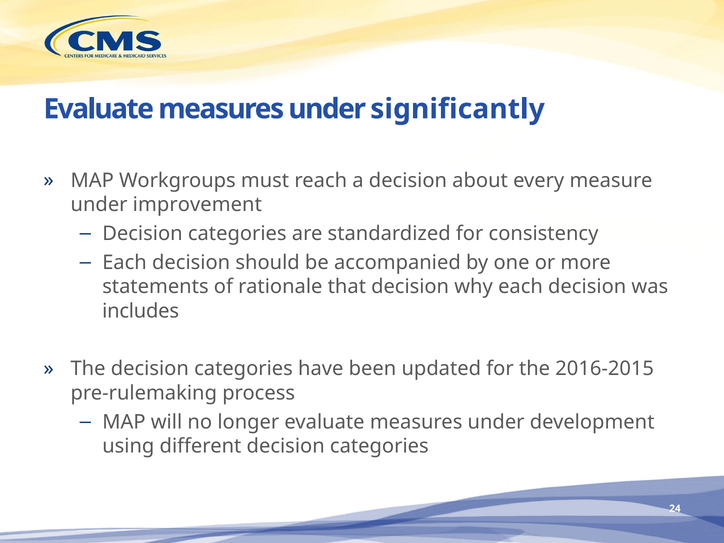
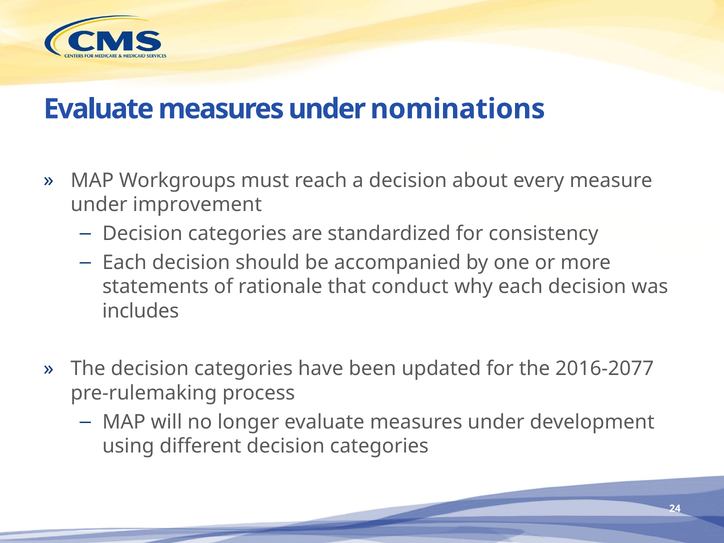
significantly: significantly -> nominations (458, 109)
that decision: decision -> conduct (410, 287)
2016-2015: 2016-2015 -> 2016-2077 (605, 369)
